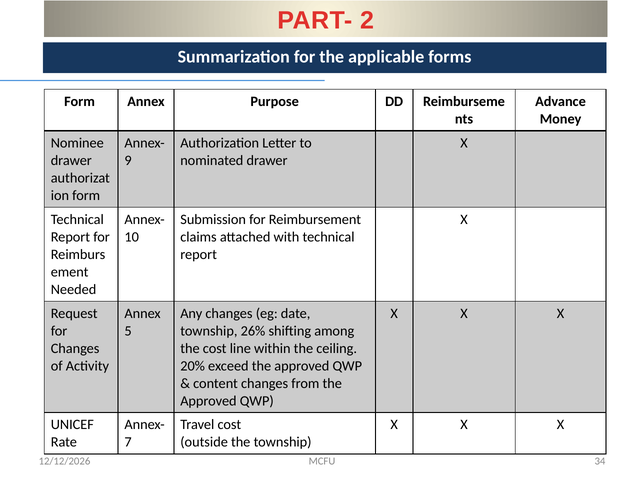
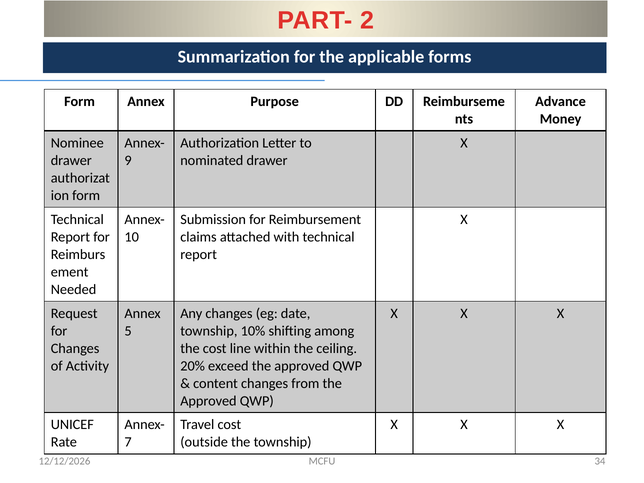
26%: 26% -> 10% (253, 331)
